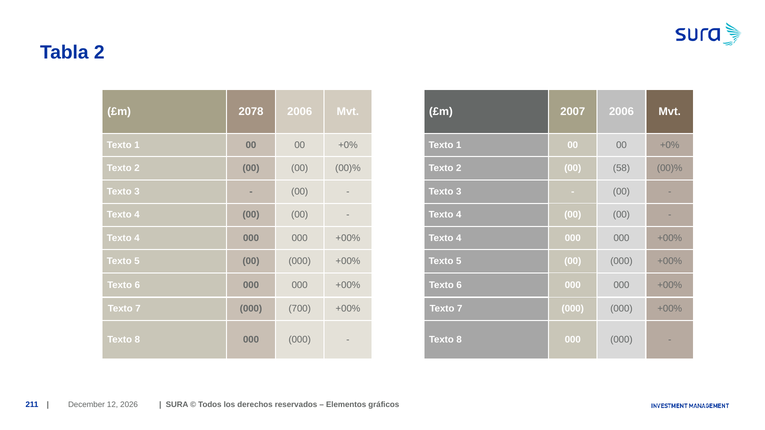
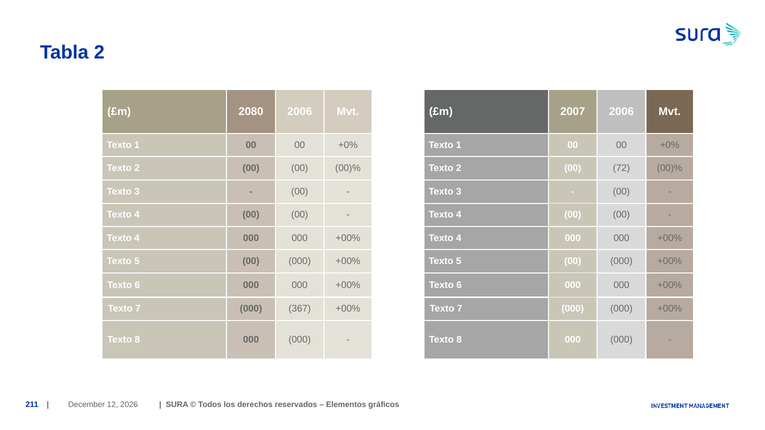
2078: 2078 -> 2080 (251, 112)
58: 58 -> 72 (621, 168)
700: 700 -> 367 (300, 309)
